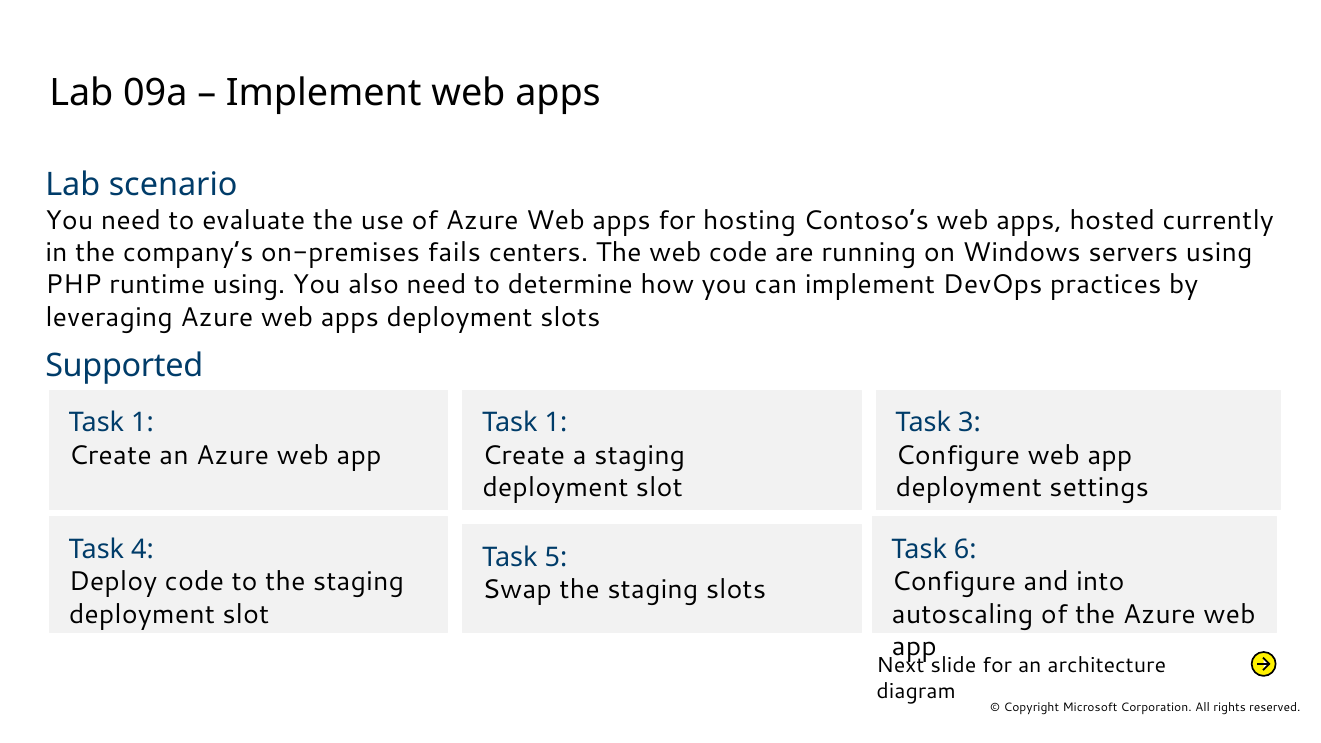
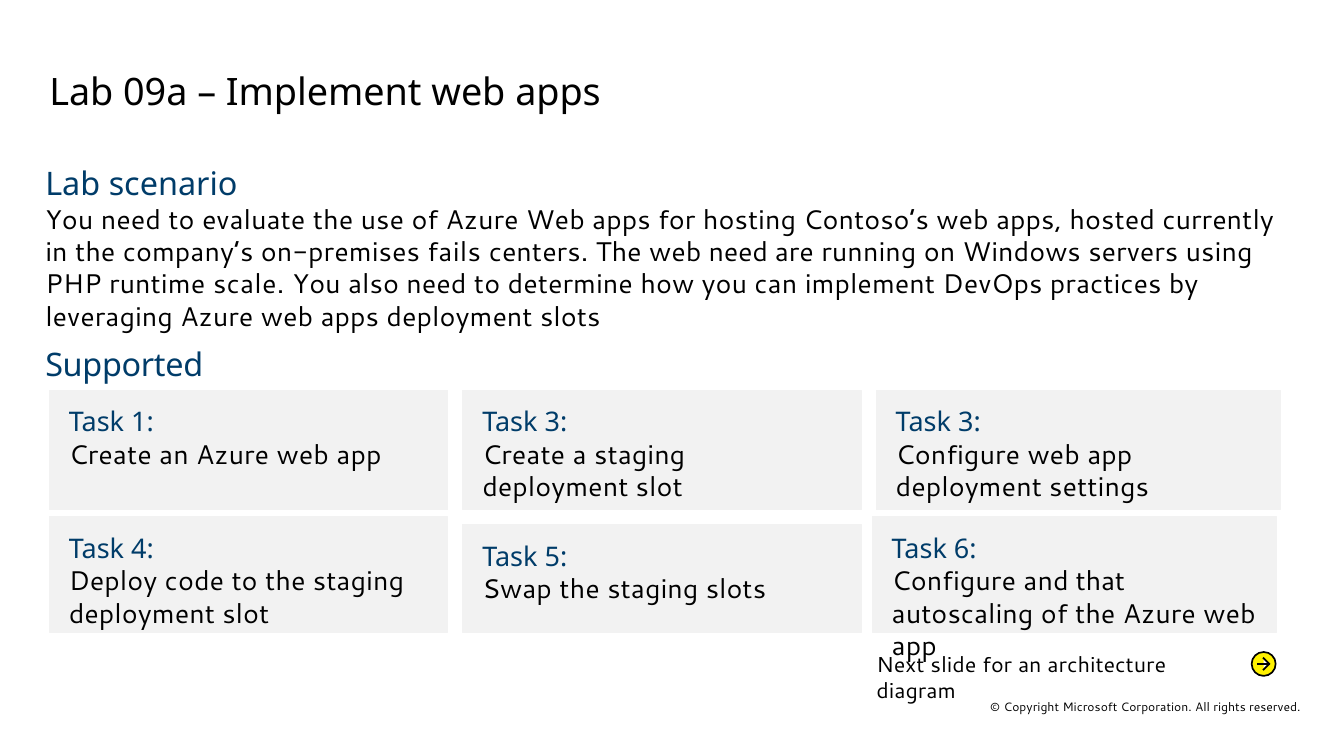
web code: code -> need (738, 253)
runtime using: using -> scale (249, 285)
1: 1 -> 3 (556, 423)
into: into -> that (1100, 582)
